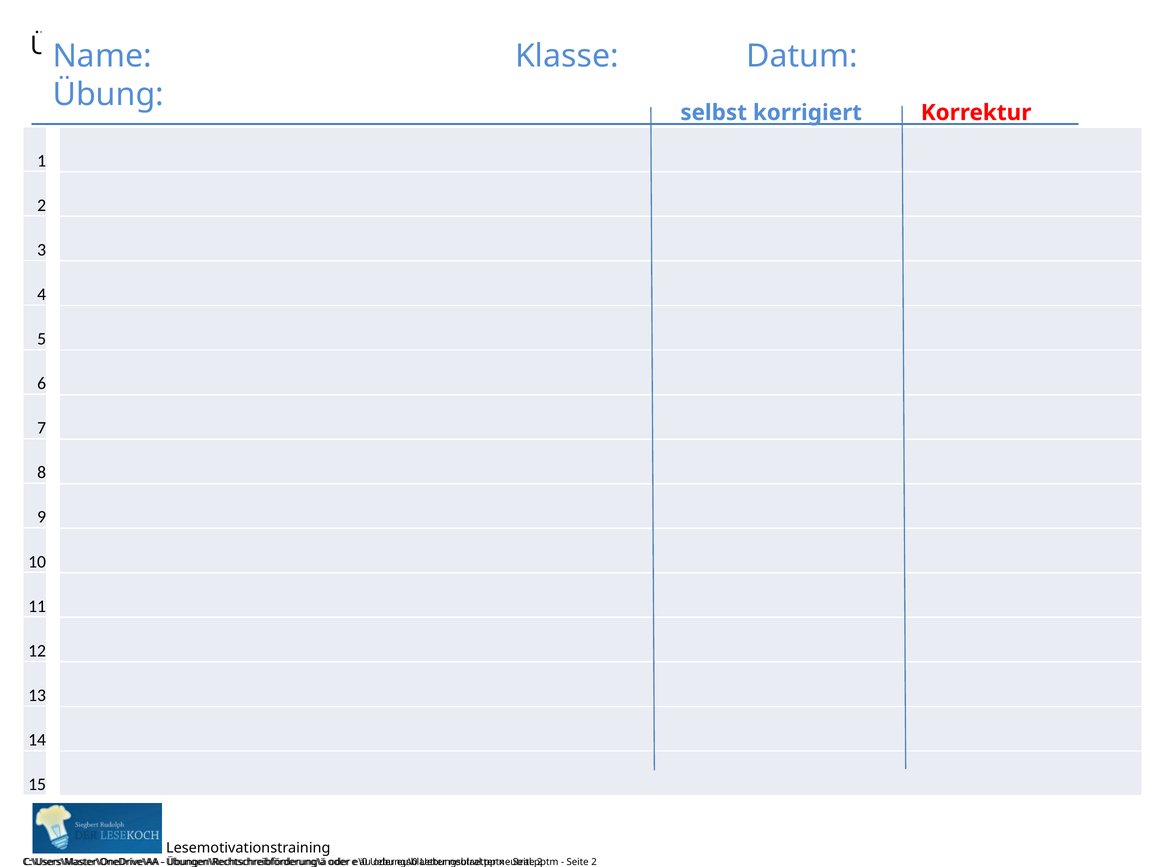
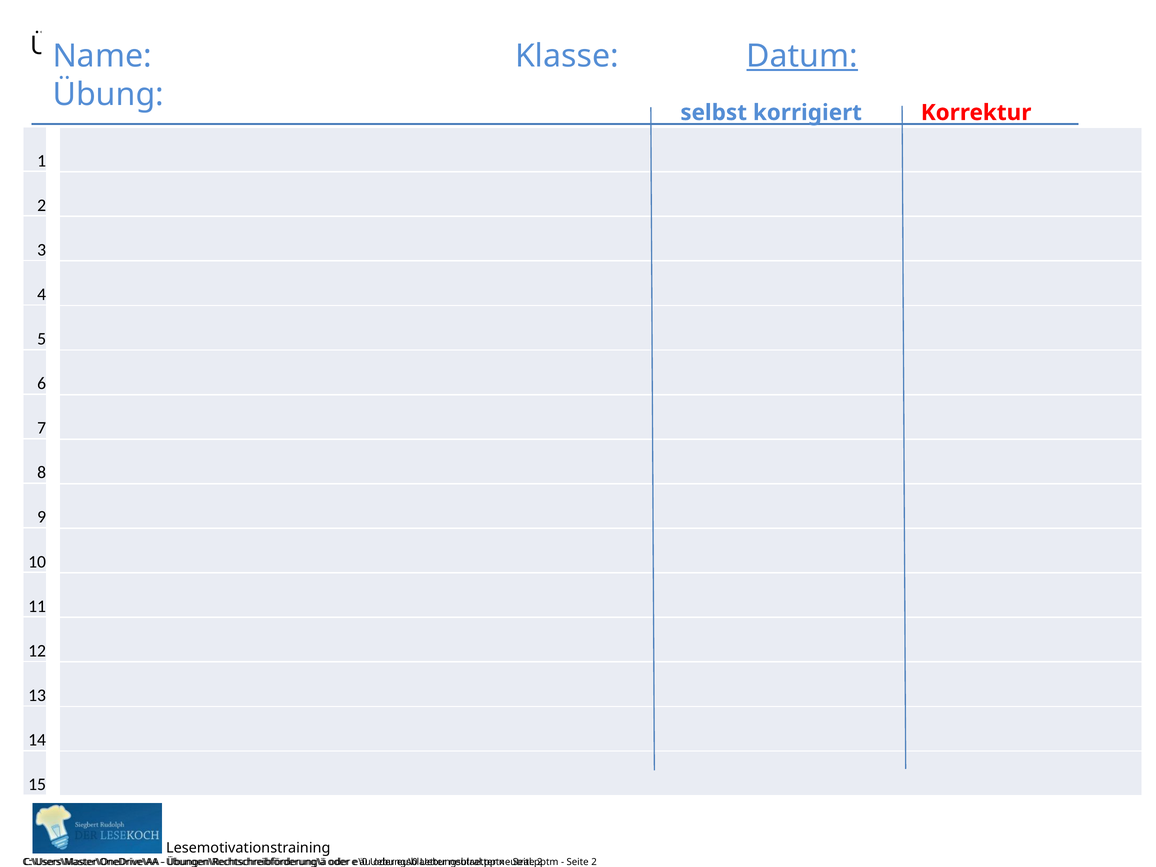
Datum underline: none -> present (802, 56)
